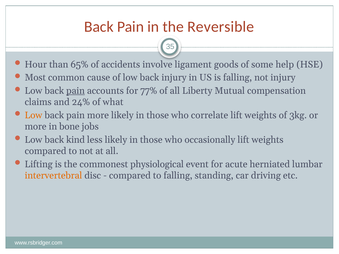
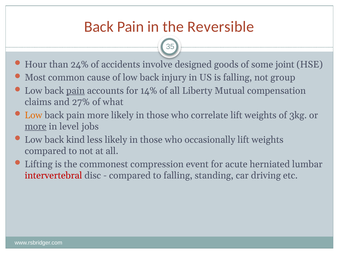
65%: 65% -> 24% (80, 64)
ligament: ligament -> designed (193, 64)
help: help -> joint (285, 64)
not injury: injury -> group (283, 78)
77%: 77% -> 14% (149, 91)
24%: 24% -> 27% (81, 102)
more underline: none -> present (36, 127)
bone: bone -> level (69, 127)
physiological: physiological -> compression (157, 164)
intervertebral colour: orange -> red (53, 176)
